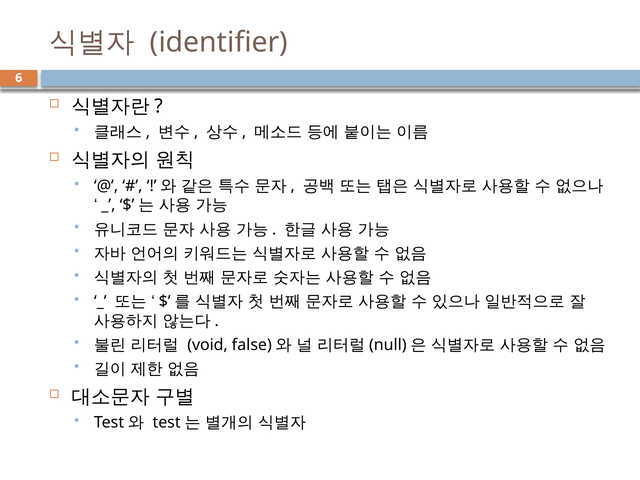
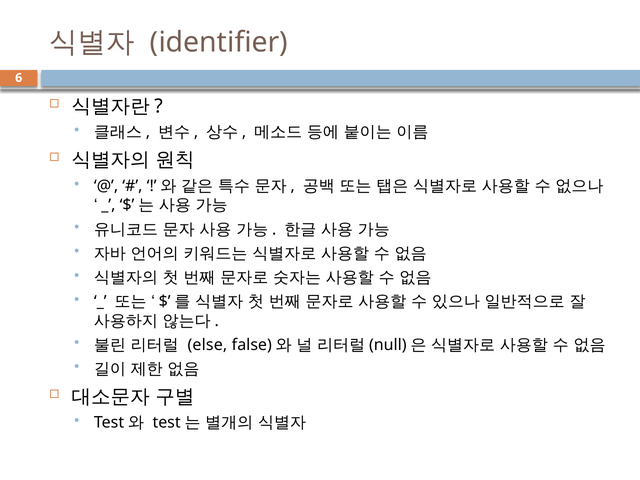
void: void -> else (207, 345)
